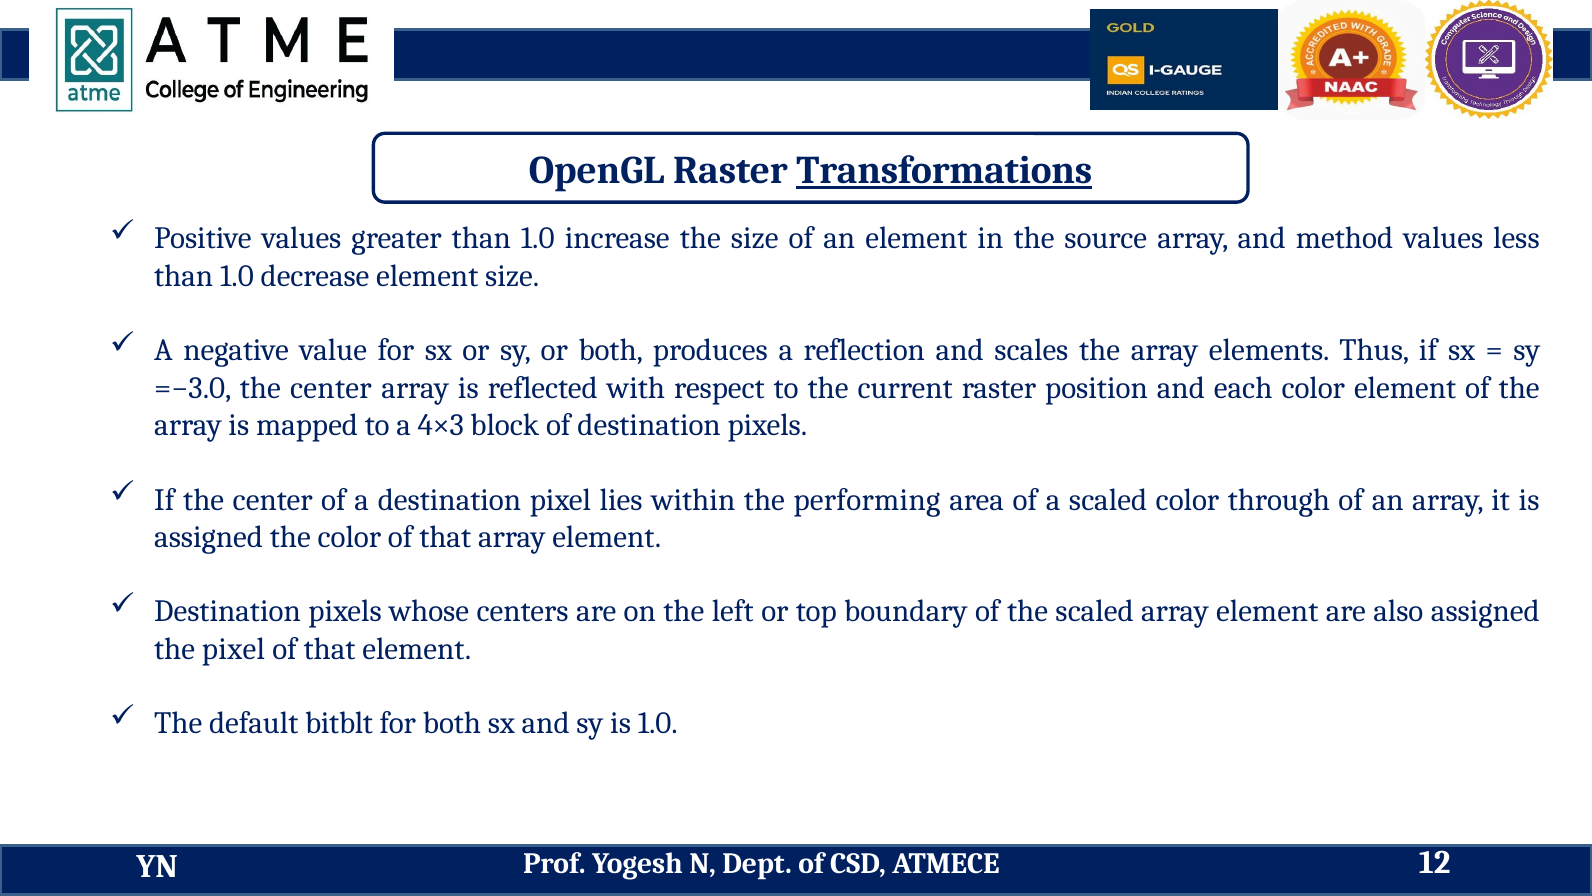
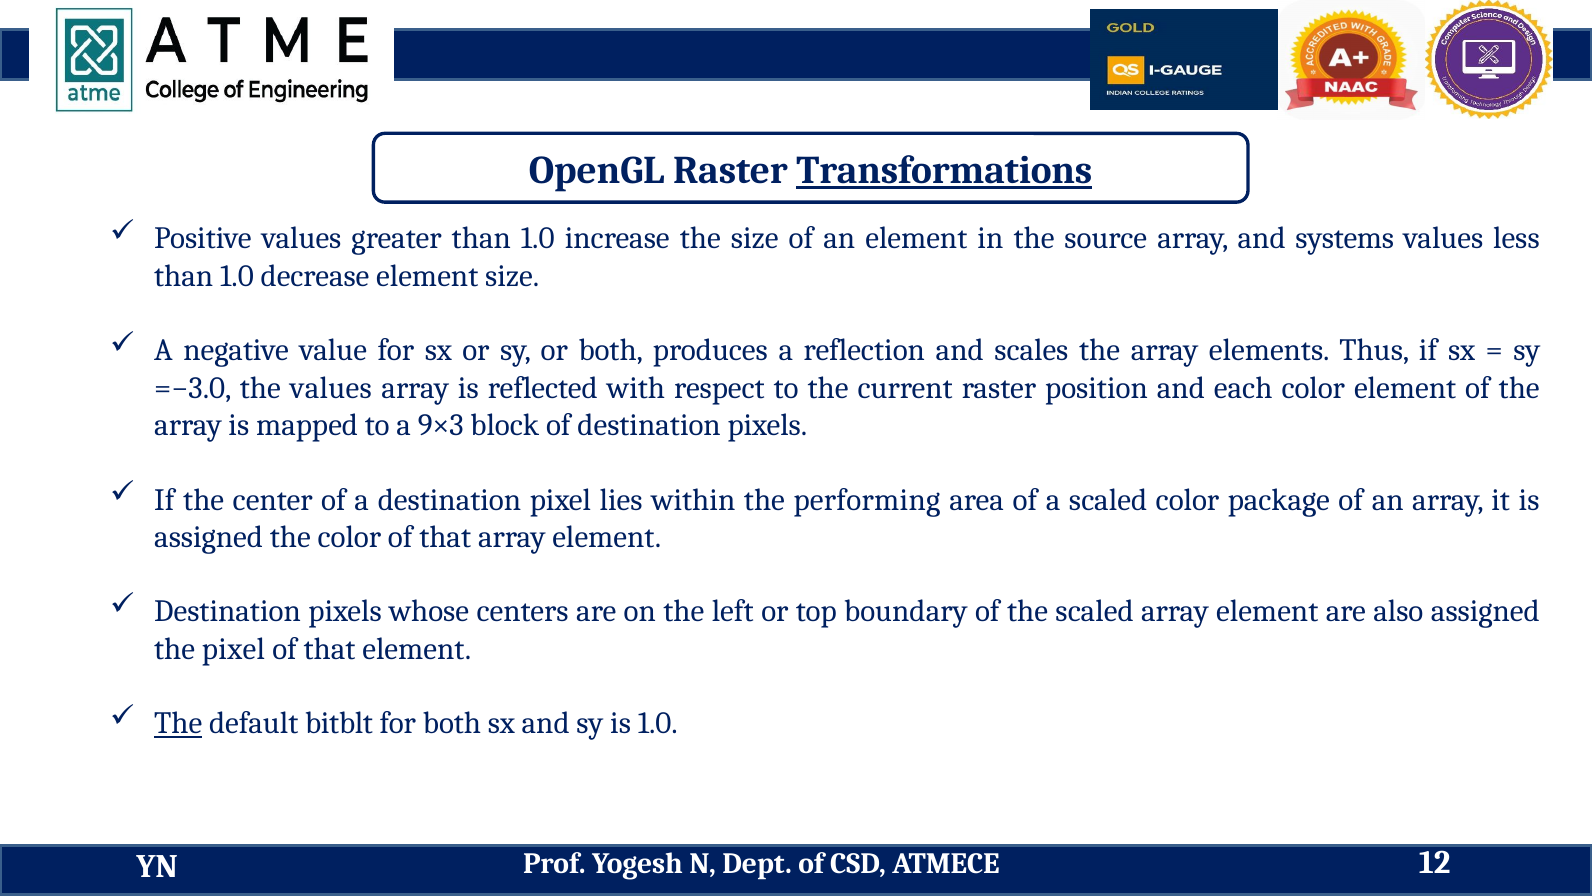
method: method -> systems (1345, 239)
=−3.0 the center: center -> values (331, 388)
4×3: 4×3 -> 9×3 (441, 425)
through: through -> package (1279, 500)
The underline: none -> present (178, 723)
